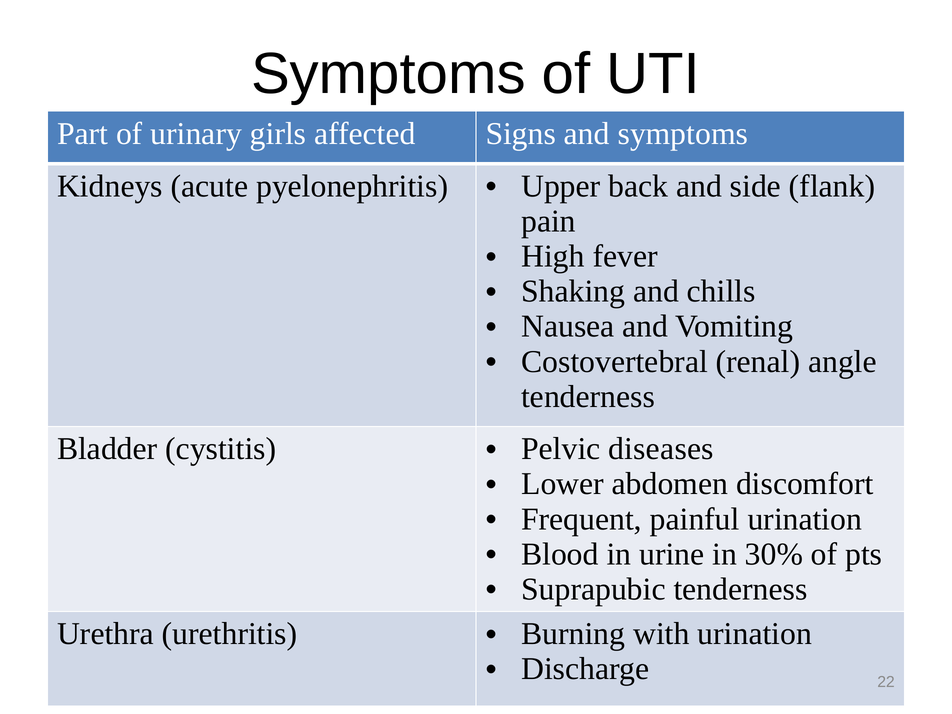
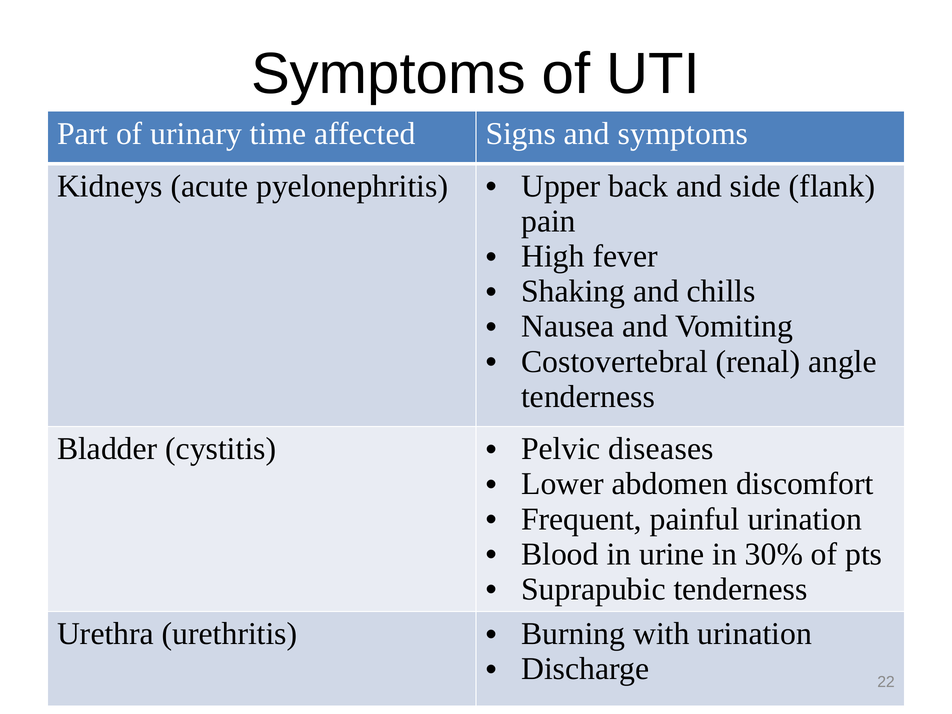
girls: girls -> time (278, 134)
